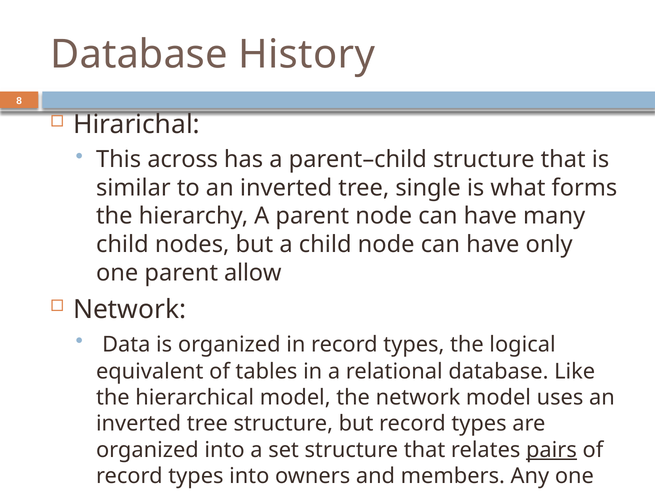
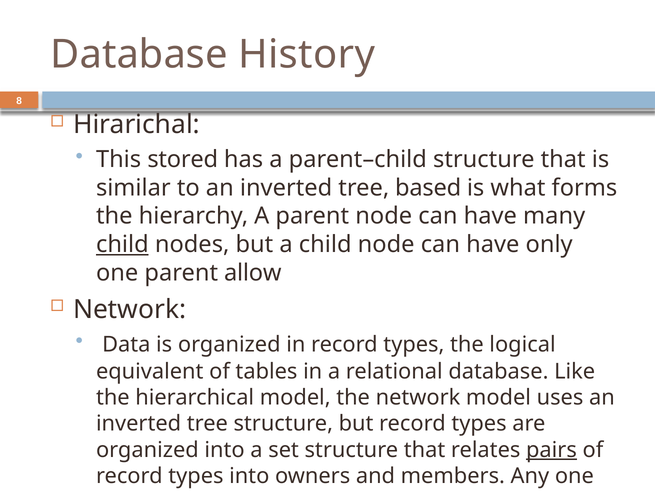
across: across -> stored (183, 160)
single: single -> based (428, 188)
child underline: none -> present (122, 245)
